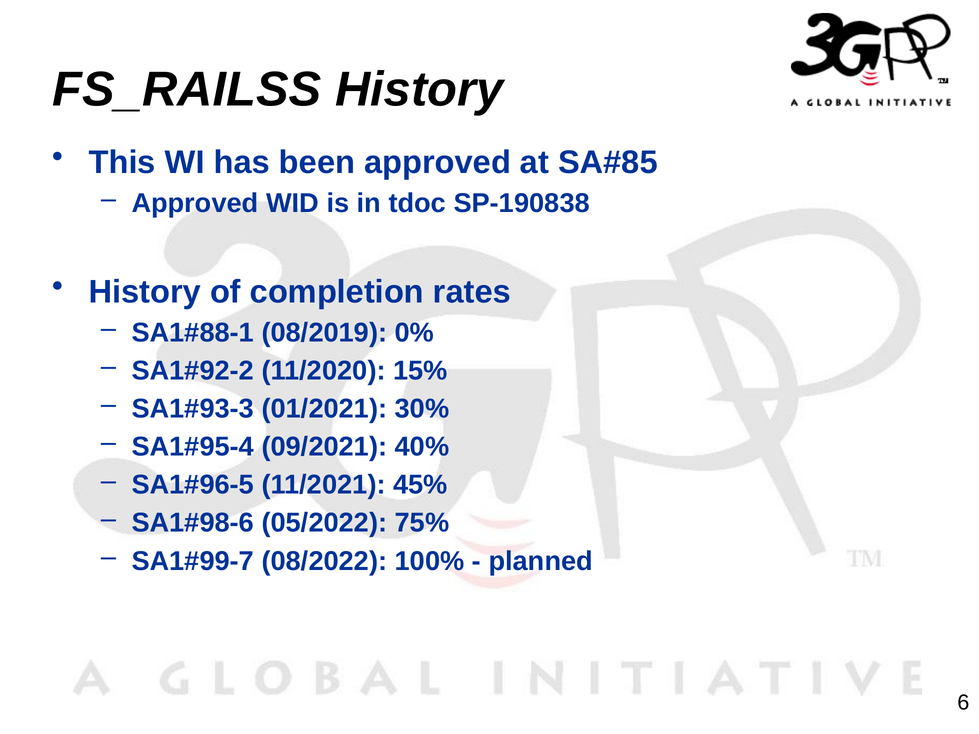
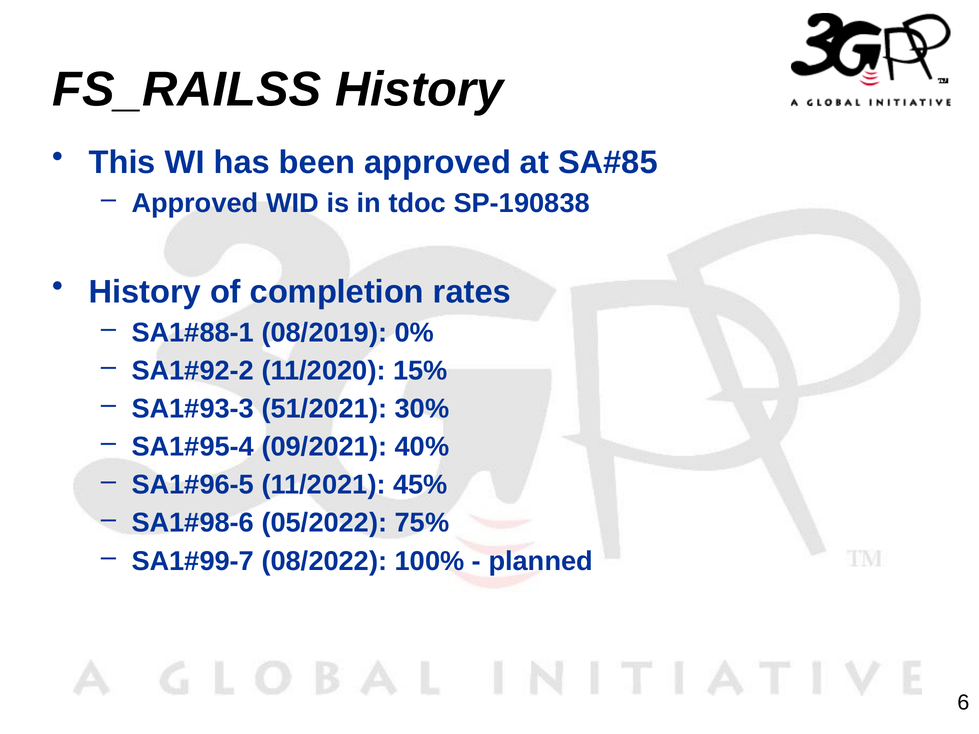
01/2021: 01/2021 -> 51/2021 (324, 409)
